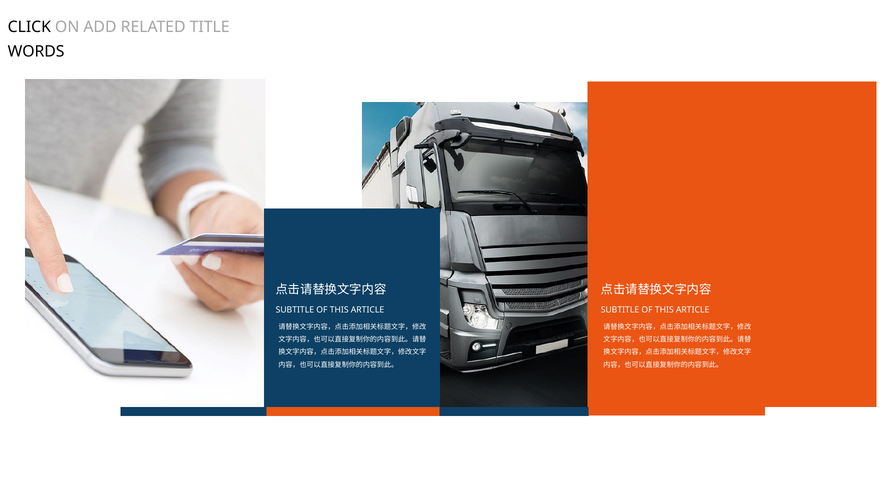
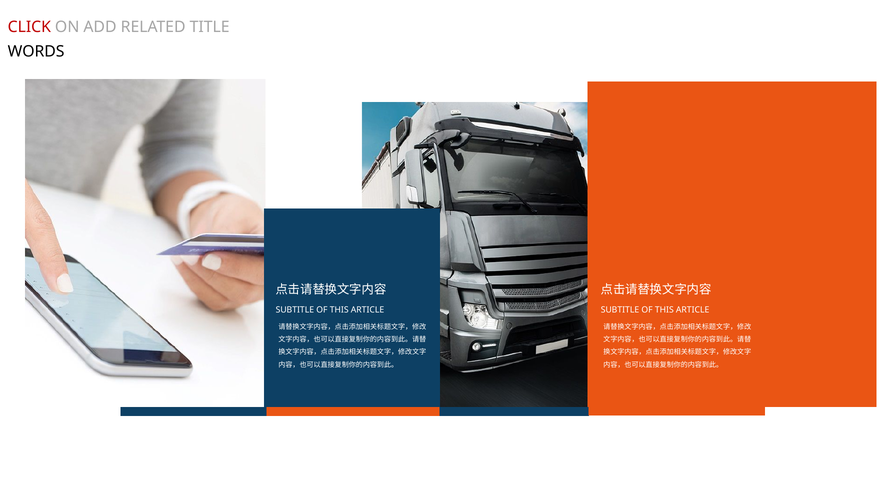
CLICK colour: black -> red (29, 27)
